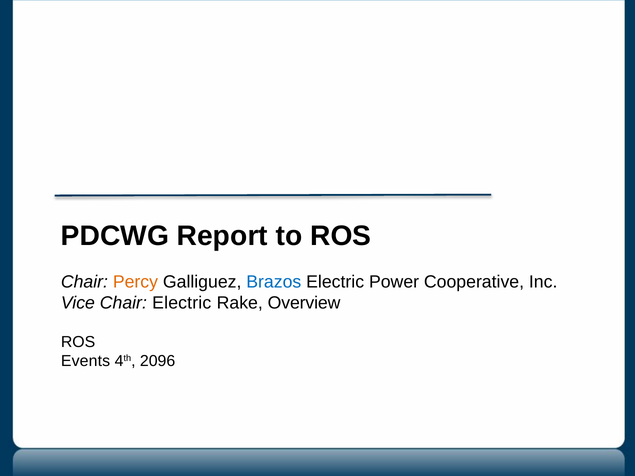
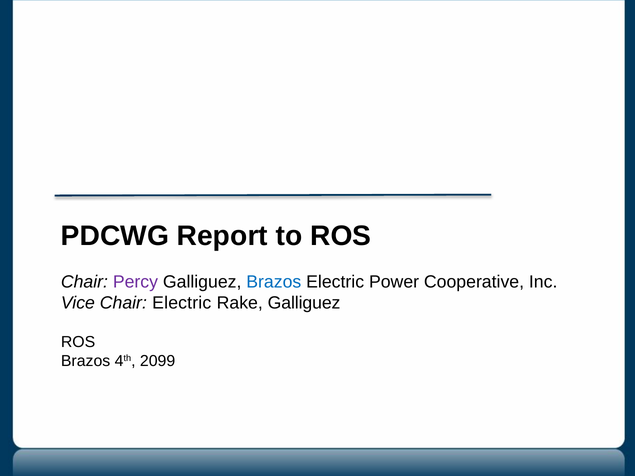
Percy colour: orange -> purple (135, 282)
Rake Overview: Overview -> Galliguez (304, 303)
Events: Events -> Brazos (86, 361)
2096: 2096 -> 2099 (158, 361)
